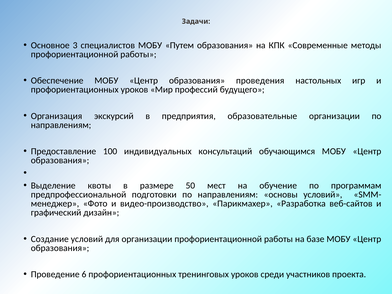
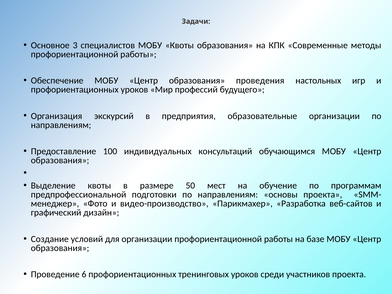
МОБУ Путем: Путем -> Квоты (180, 45)
основы условий: условий -> проекта (323, 195)
